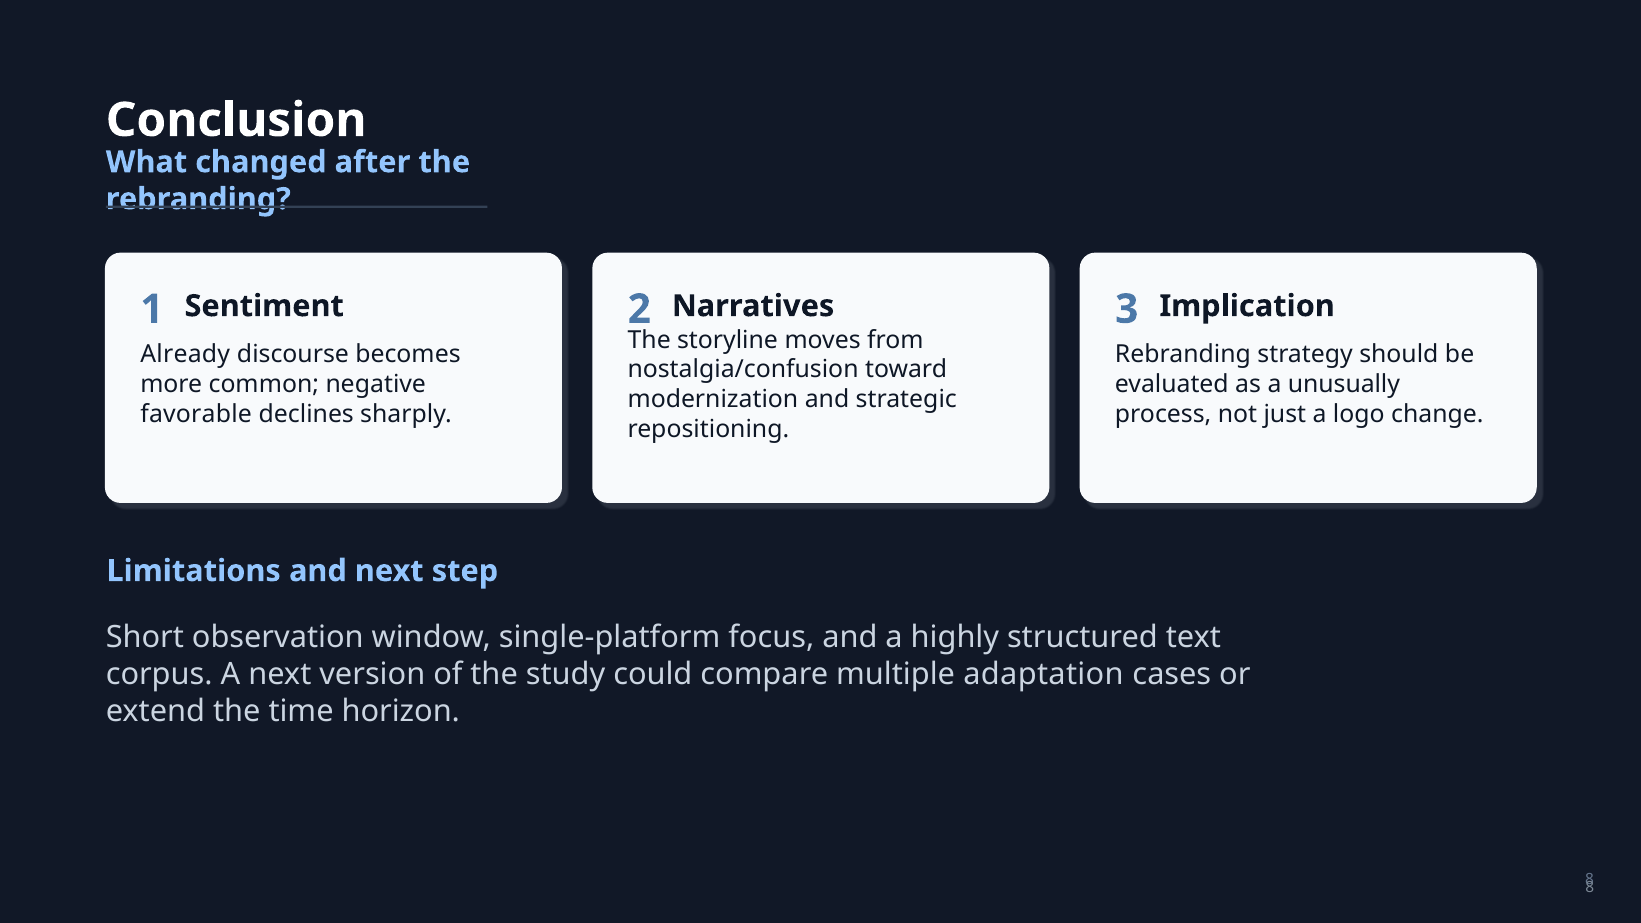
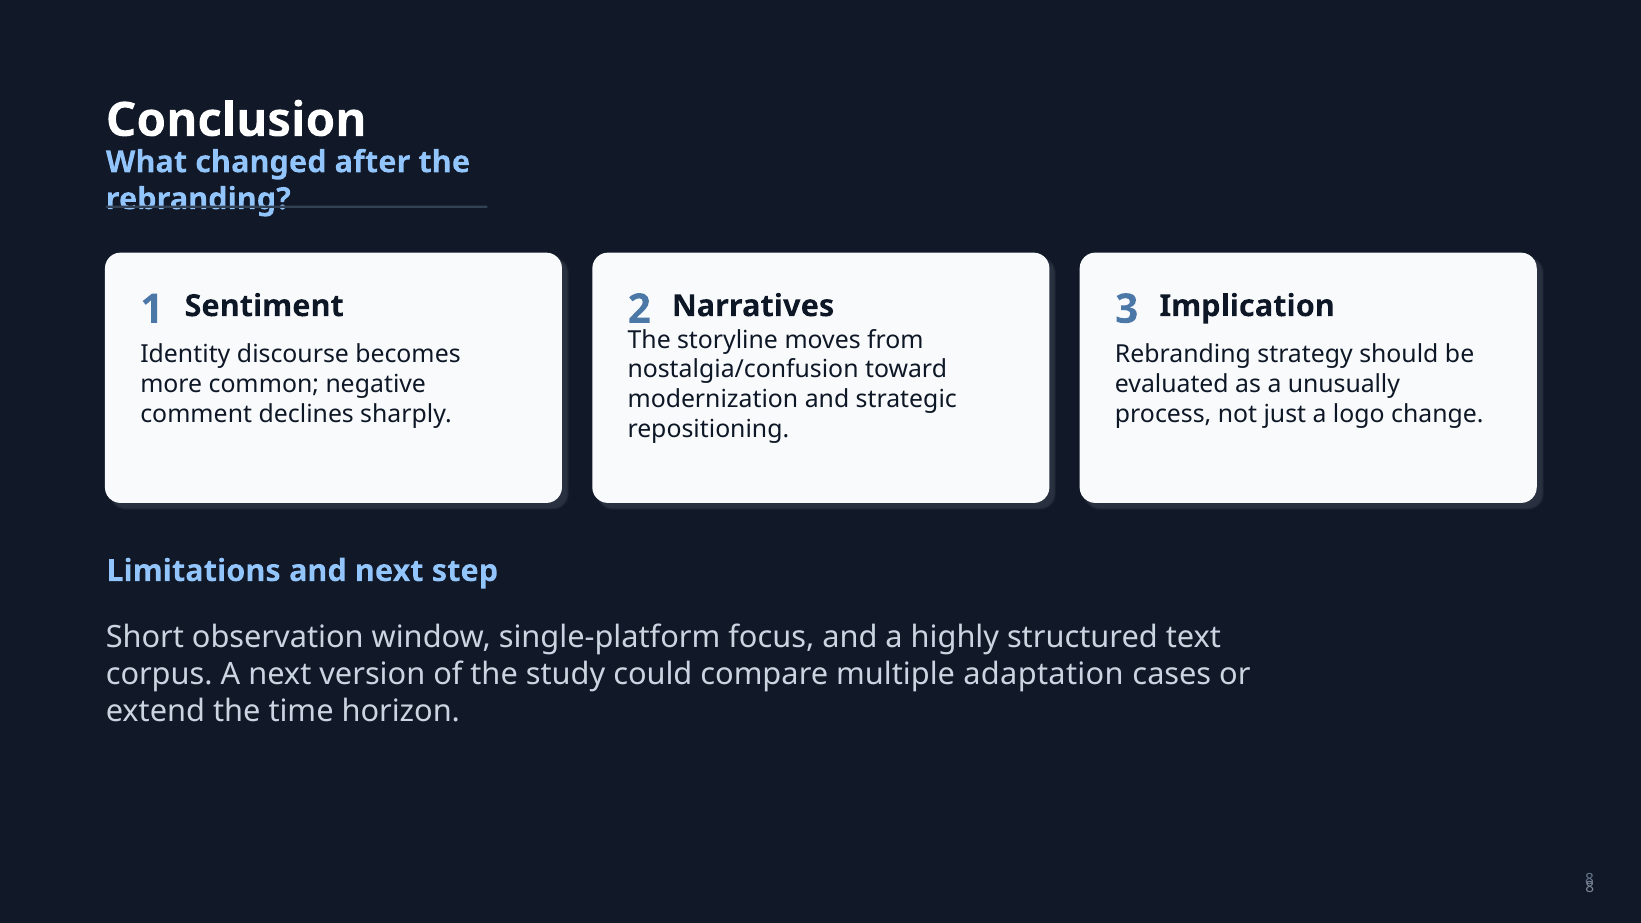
Already: Already -> Identity (185, 355)
favorable: favorable -> comment (196, 414)
